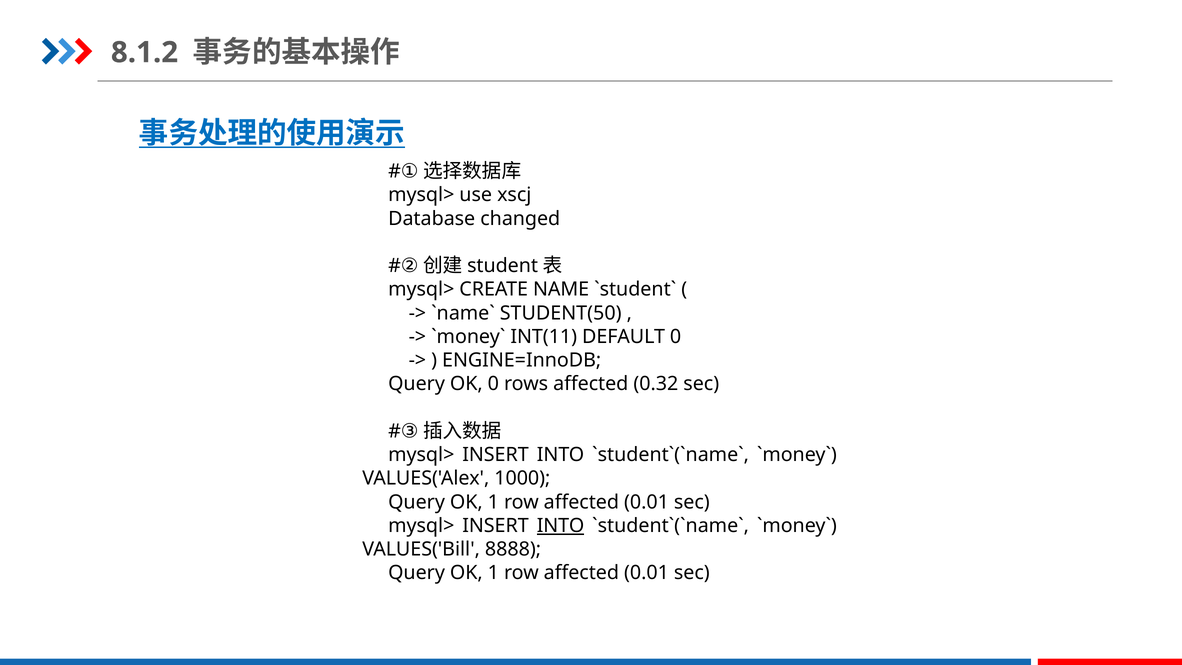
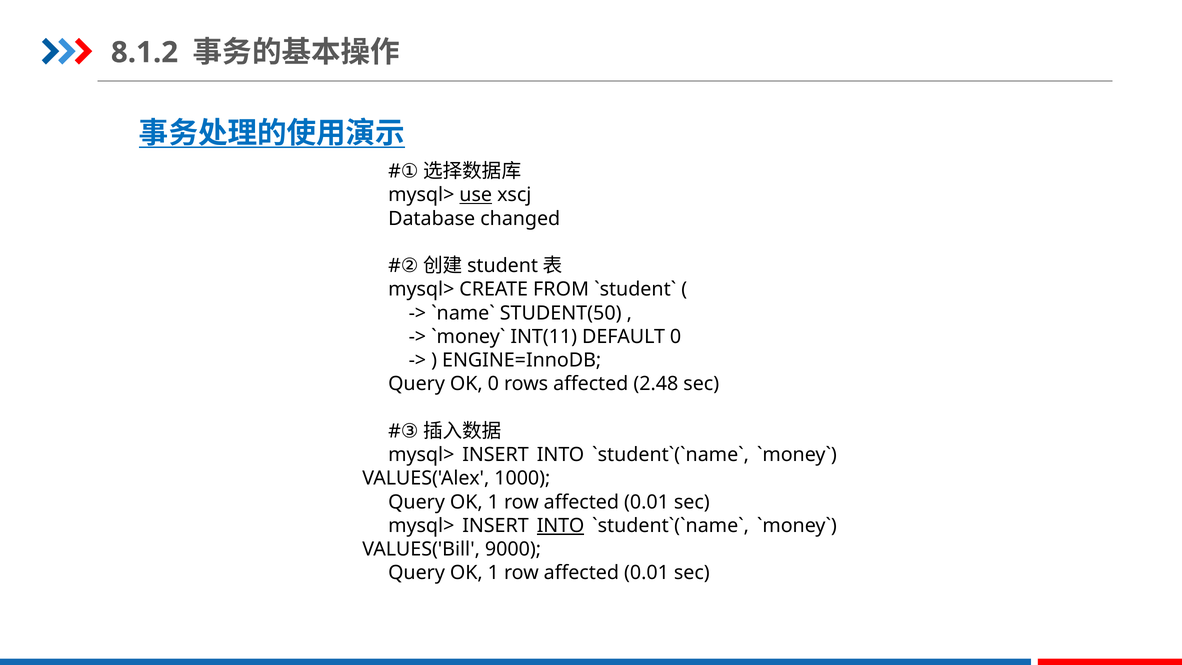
use underline: none -> present (476, 195)
NAME: NAME -> FROM (561, 290)
0.32: 0.32 -> 2.48 (656, 384)
8888: 8888 -> 9000 (513, 549)
